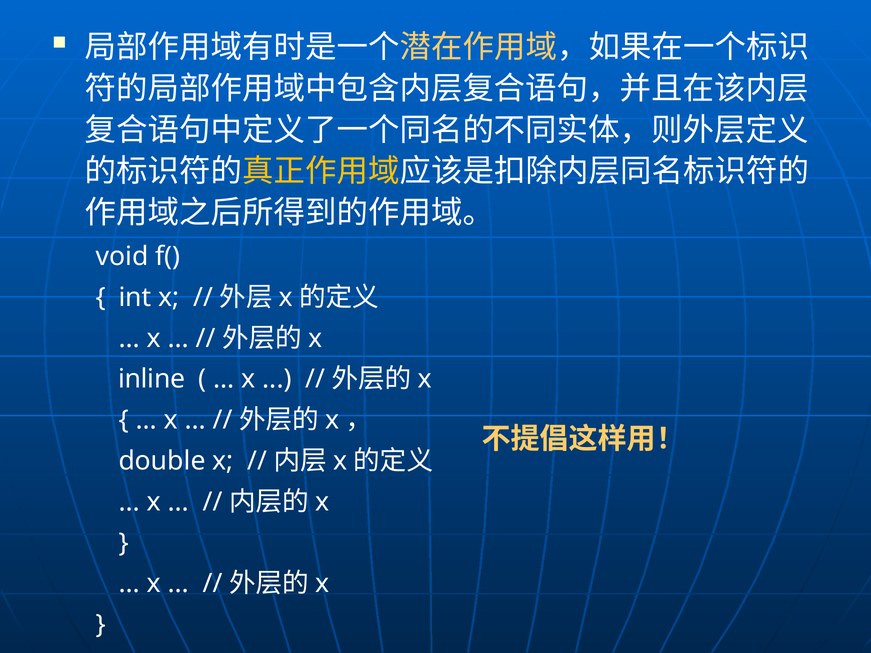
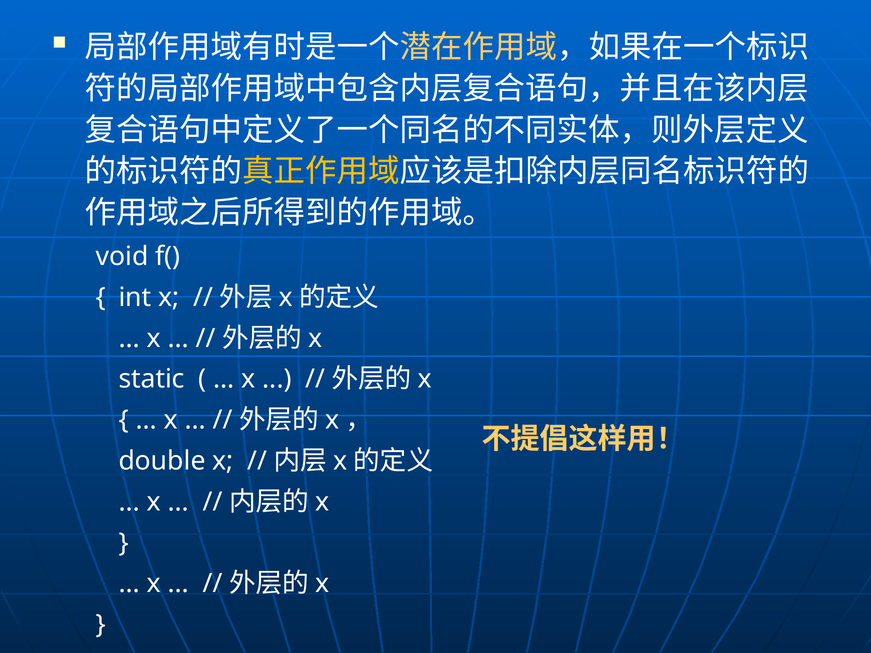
inline: inline -> static (152, 379)
